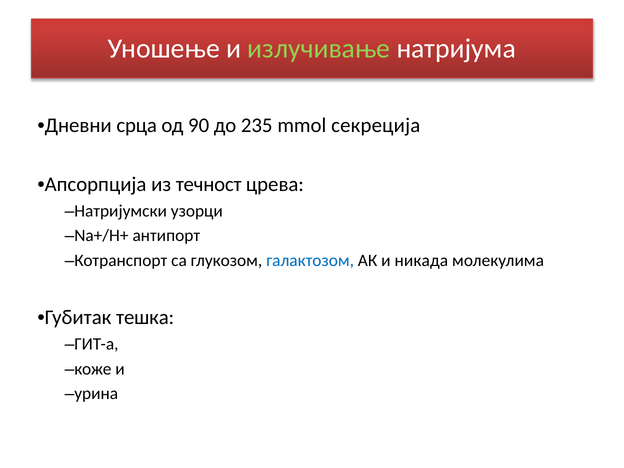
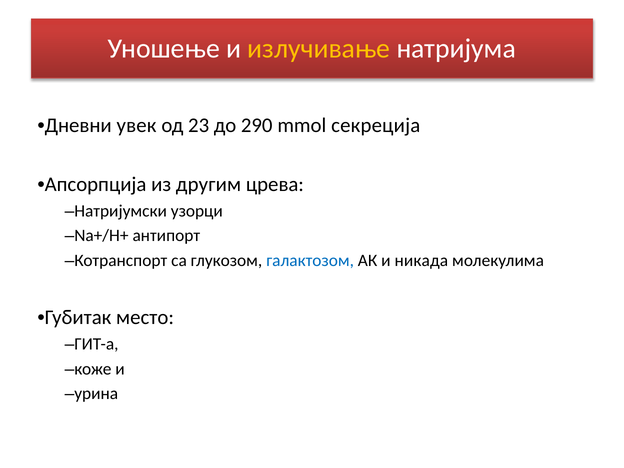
излучивање colour: light green -> yellow (319, 49)
срца: срца -> увек (137, 125)
90: 90 -> 23 (199, 125)
235: 235 -> 290 (257, 125)
течност: течност -> другим (208, 184)
тешка: тешка -> место (145, 317)
